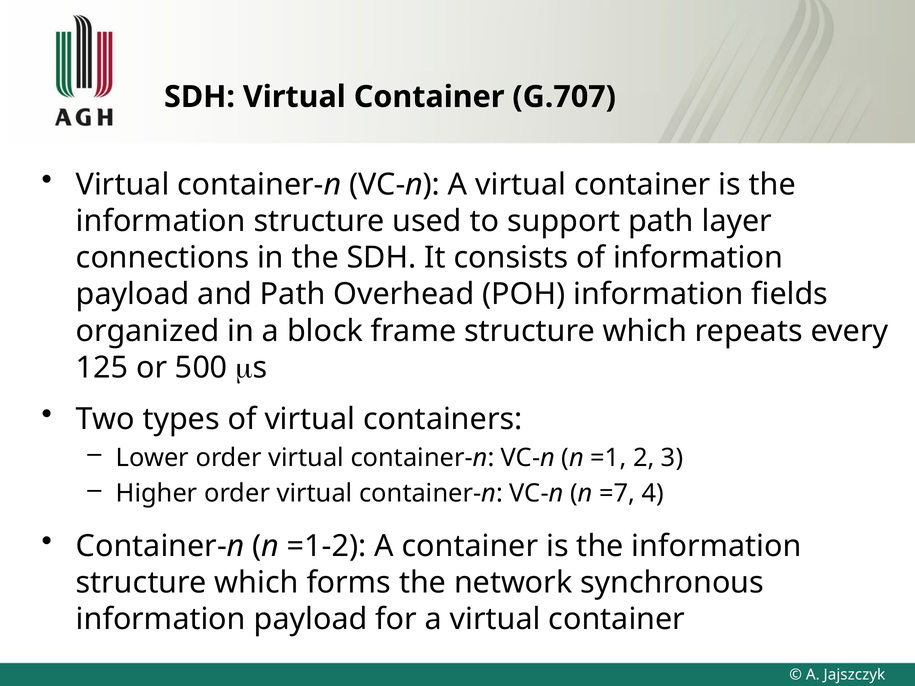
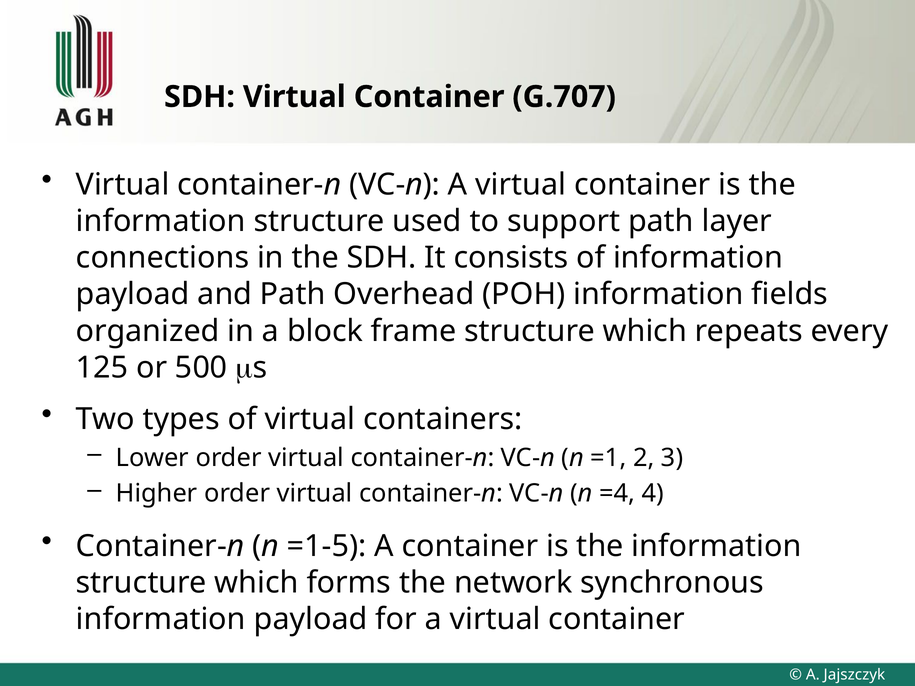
=7: =7 -> =4 (617, 493)
=1-2: =1-2 -> =1-5 (327, 546)
